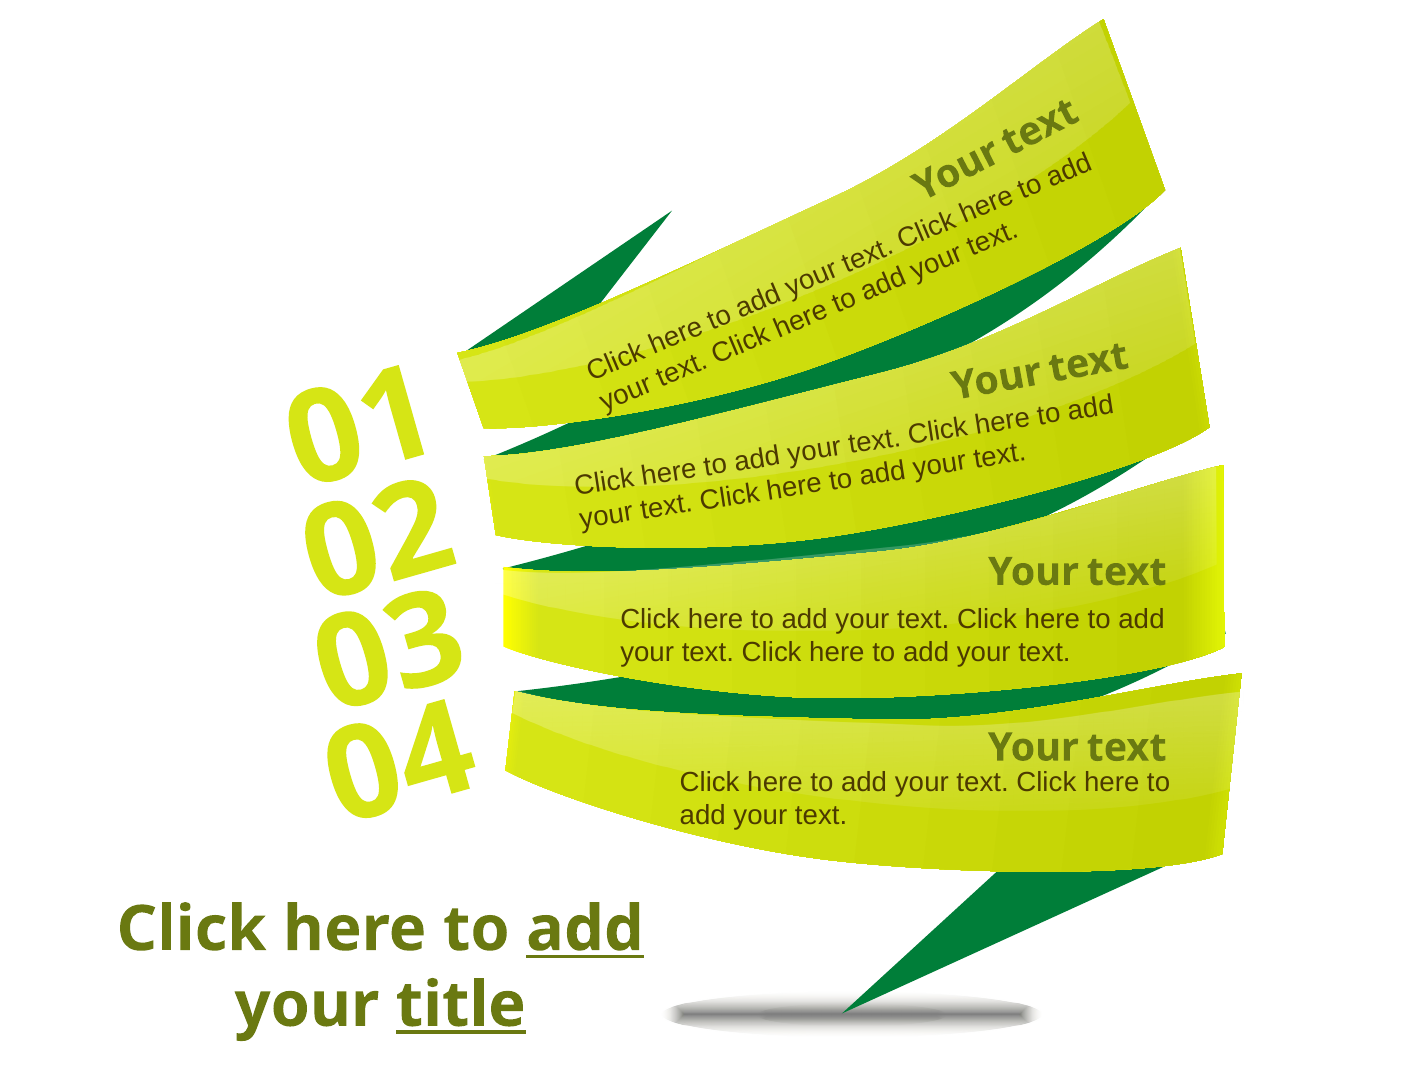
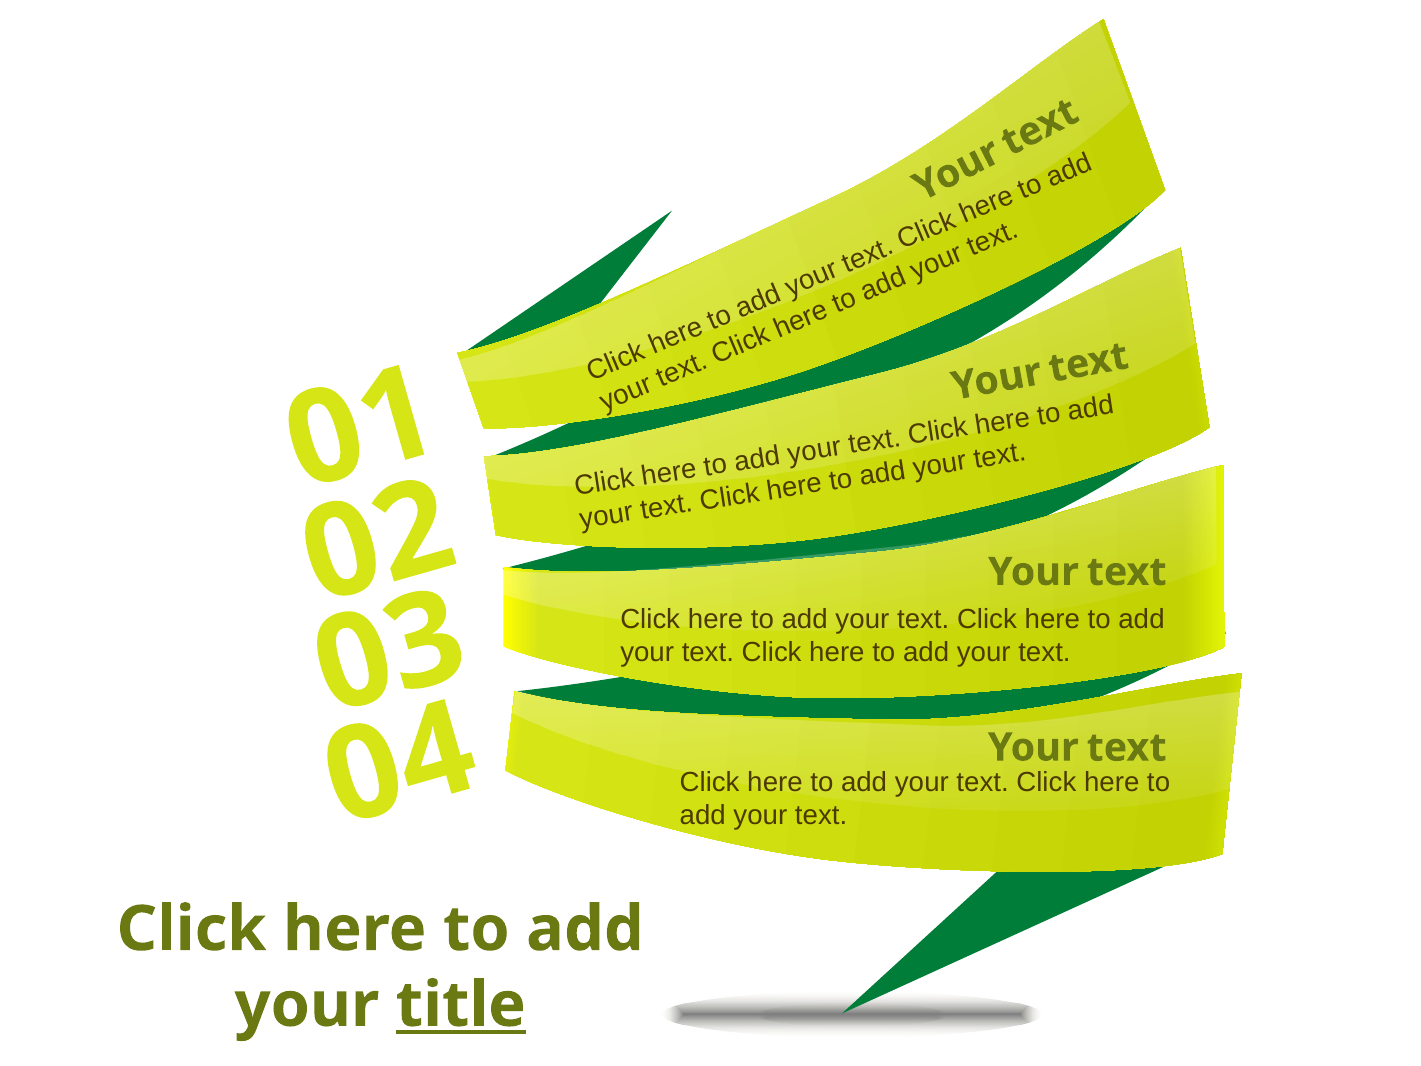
add underline: present -> none (585, 929)
